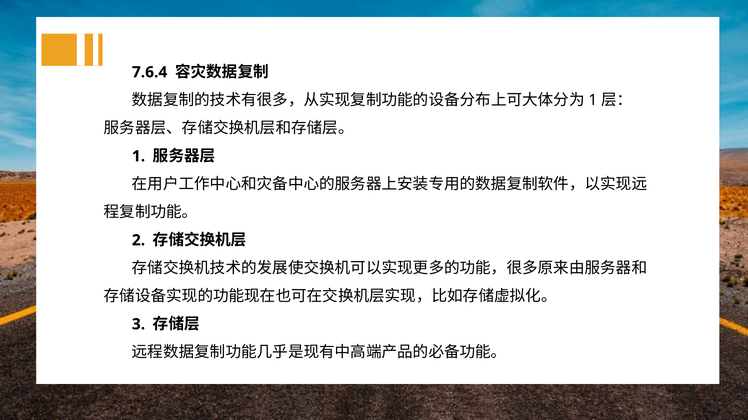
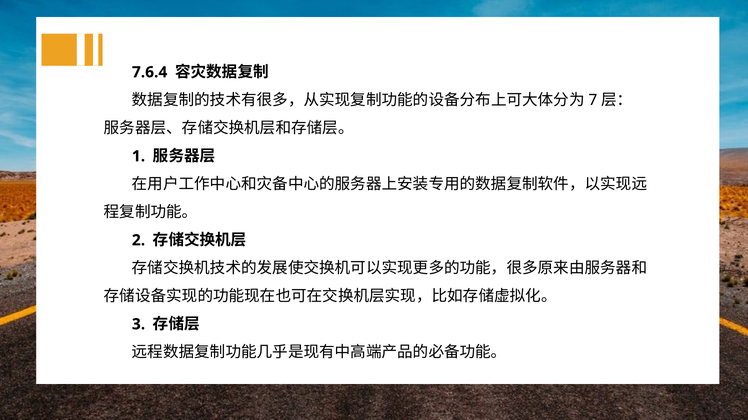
1: 1 -> 7 (593, 100)
